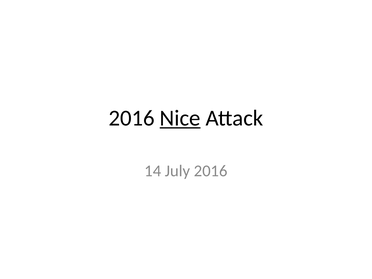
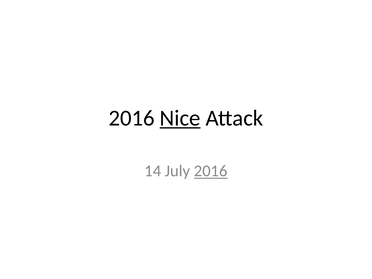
2016 underline: none -> present (211, 171)
